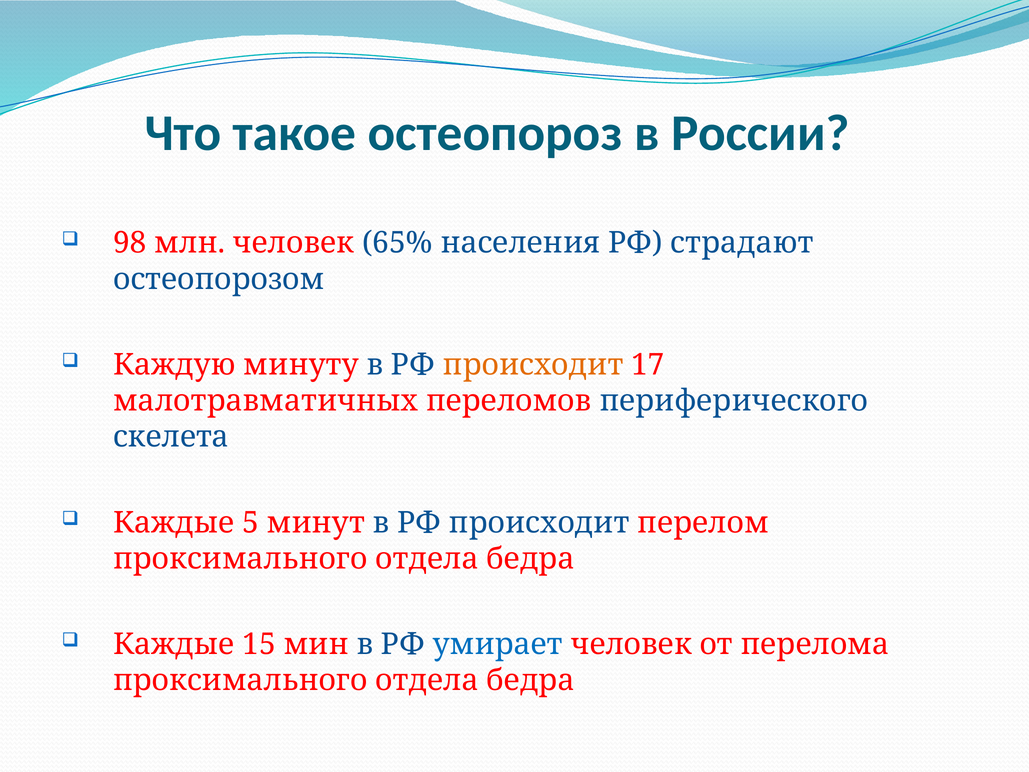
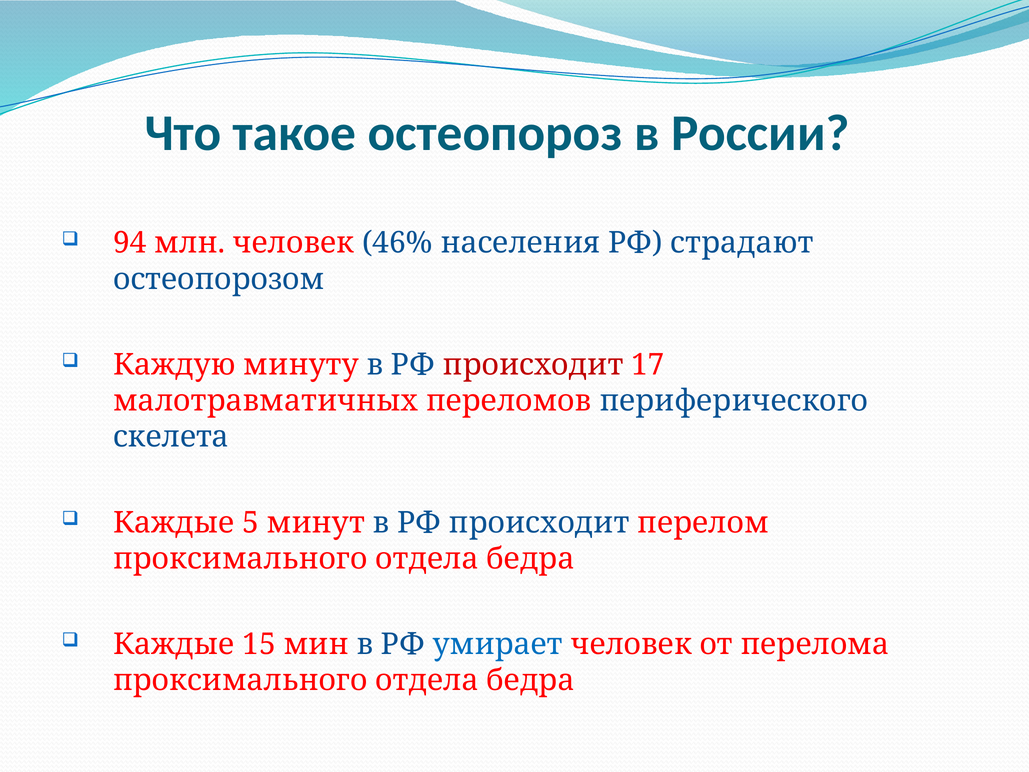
98: 98 -> 94 (130, 243)
65%: 65% -> 46% (397, 243)
происходит colour: orange -> red (533, 365)
